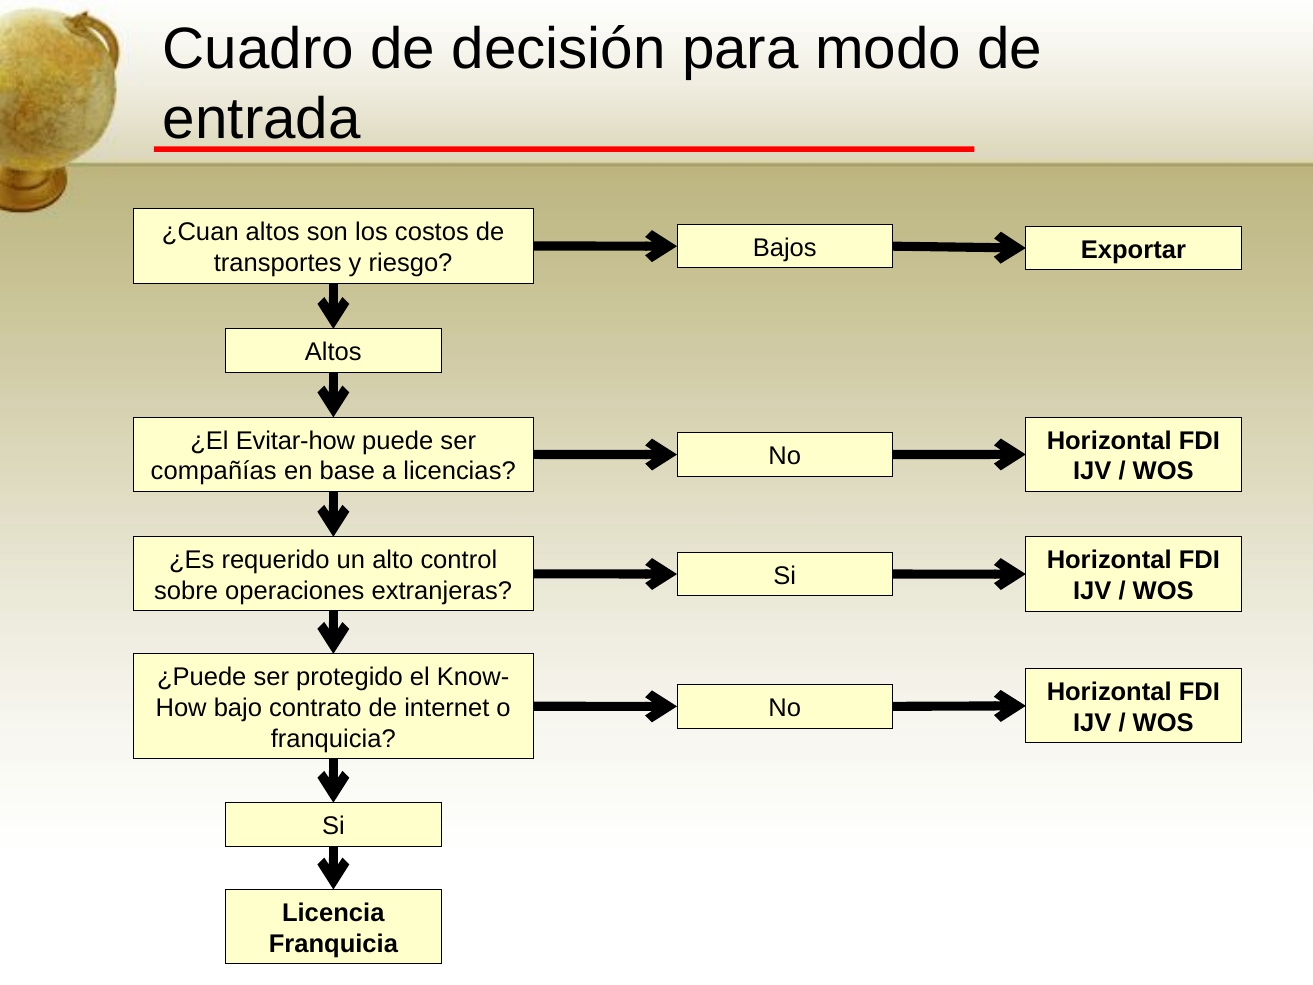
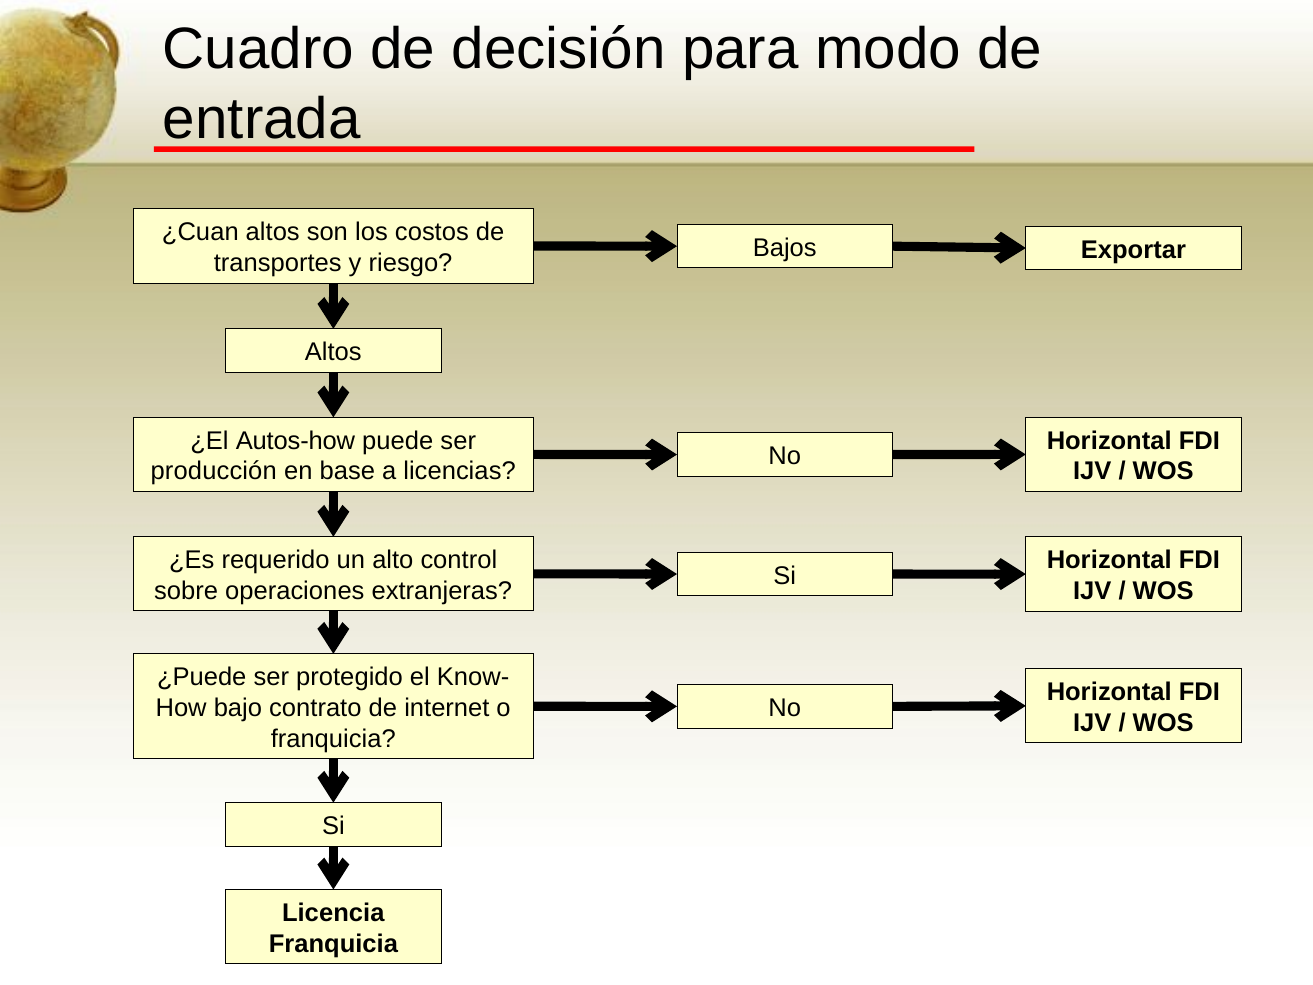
Evitar-how: Evitar-how -> Autos-how (296, 441)
compañías: compañías -> producción (214, 471)
